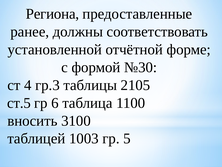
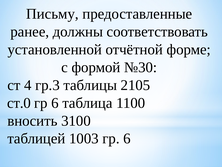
Региона: Региона -> Письму (52, 14)
ст.5: ст.5 -> ст.0 (19, 103)
1003 гр 5: 5 -> 6 (127, 138)
